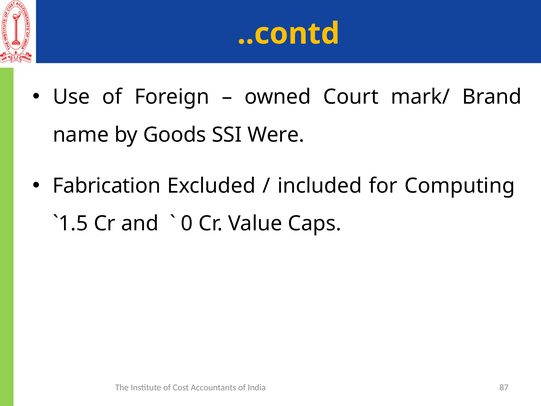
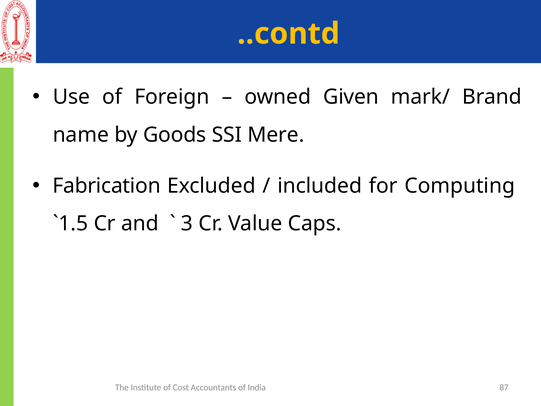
Court: Court -> Given (351, 97)
Were: Were -> Mere (276, 135)
0: 0 -> 3 (187, 224)
